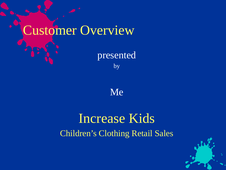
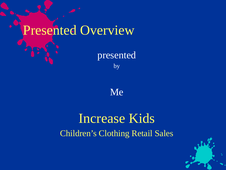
Customer: Customer -> Presented (50, 30)
